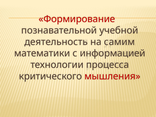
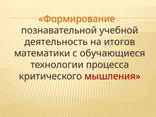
Формирование colour: red -> orange (77, 19)
самим: самим -> итогов (119, 42)
информацией: информацией -> обучающиеся (112, 53)
